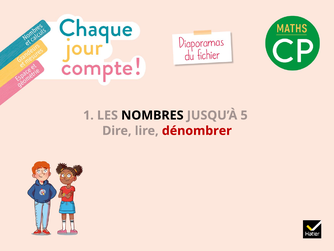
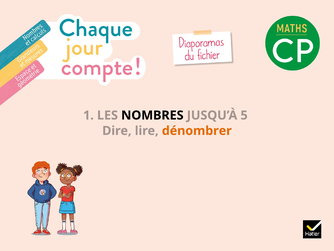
dénombrer colour: red -> orange (197, 131)
